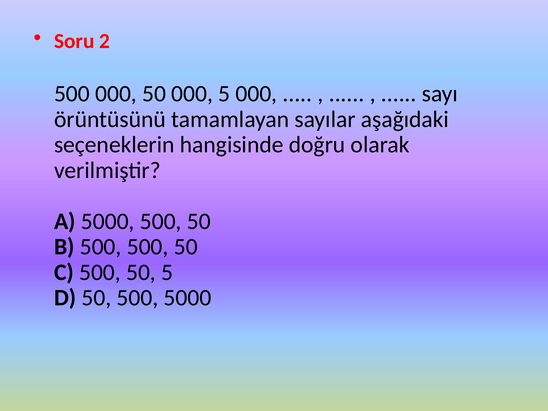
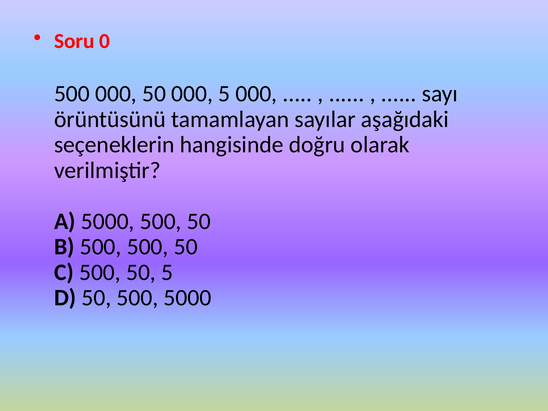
2: 2 -> 0 (105, 41)
